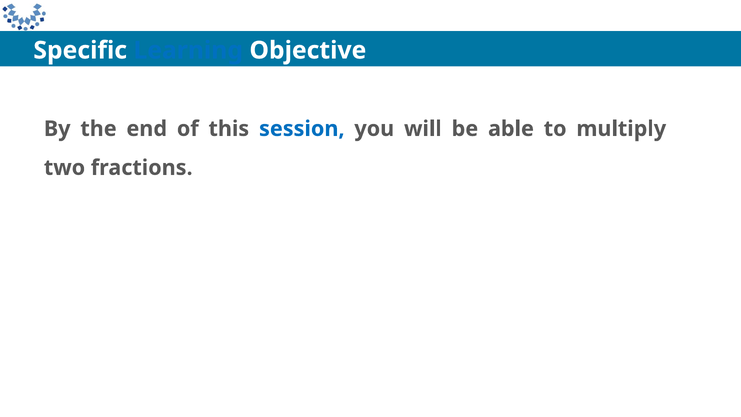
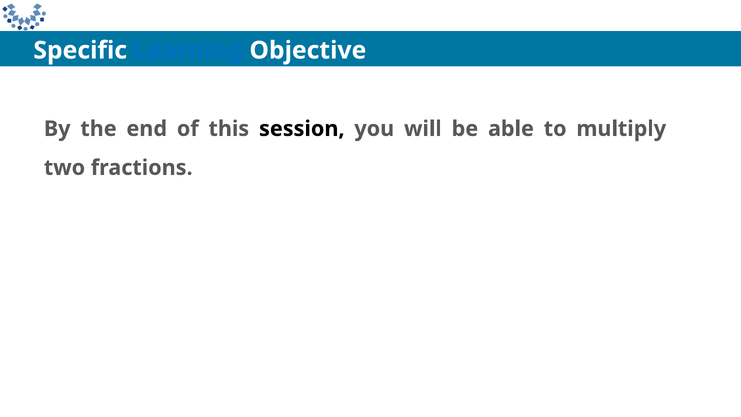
session colour: blue -> black (302, 129)
